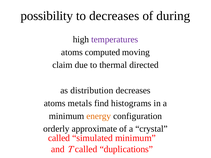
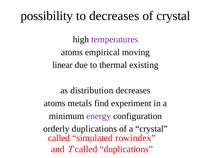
of during: during -> crystal (173, 16)
computed: computed -> empirical (102, 52)
claim: claim -> linear (62, 65)
directed: directed -> existing (144, 65)
histograms: histograms -> experiment (131, 103)
energy colour: orange -> purple (99, 116)
orderly approximate: approximate -> duplications (94, 129)
simulated minimum: minimum -> rowindex (135, 138)
